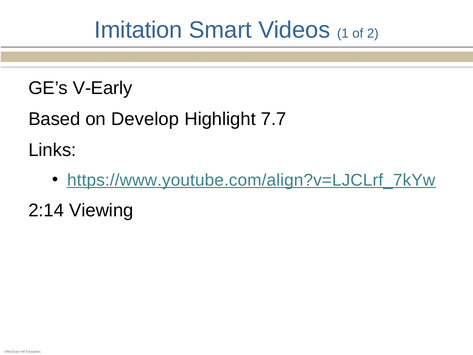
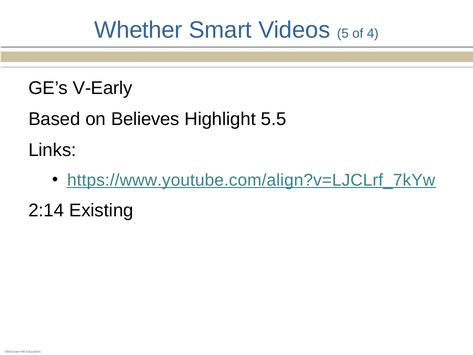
Imitation: Imitation -> Whether (138, 30)
1: 1 -> 5 (343, 34)
2: 2 -> 4 (373, 34)
Develop: Develop -> Believes (145, 119)
7.7: 7.7 -> 5.5 (274, 119)
Viewing: Viewing -> Existing (101, 210)
